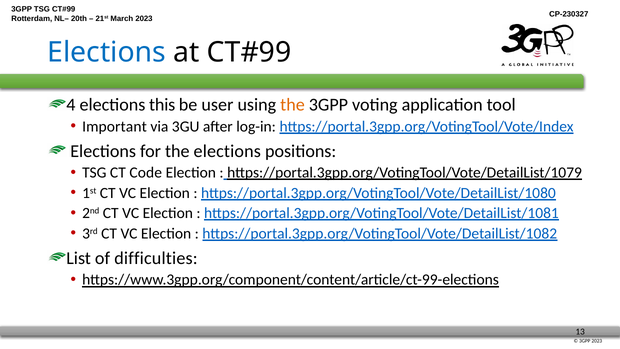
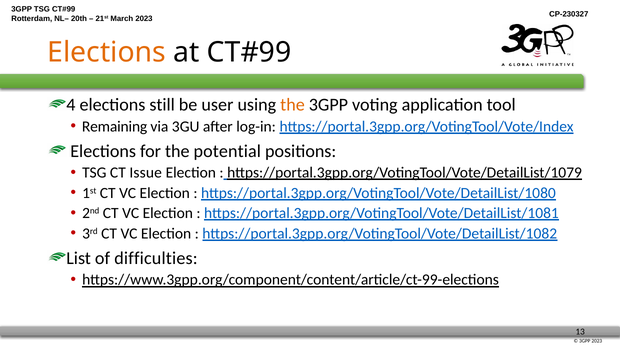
Elections colour: blue -> orange (107, 52)
this: this -> still (162, 105)
Important: Important -> Remaining (115, 126)
the elections: elections -> potential (227, 151)
Code: Code -> Issue (146, 173)
